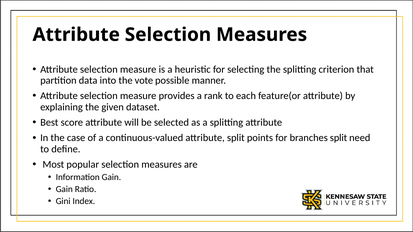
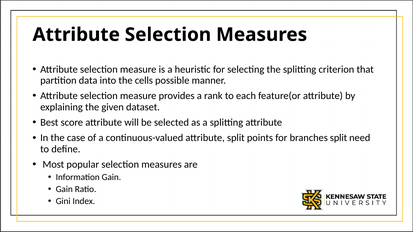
vote: vote -> cells (144, 81)
